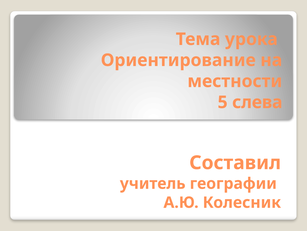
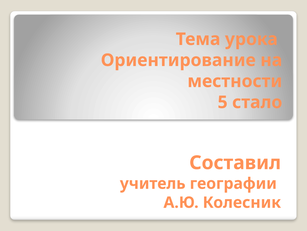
слева: слева -> стало (257, 102)
